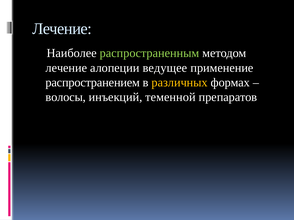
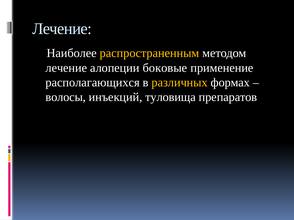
распространенным colour: light green -> yellow (149, 53)
ведущее: ведущее -> боковые (165, 68)
распространением: распространением -> располагающихся (93, 83)
теменной: теменной -> туловища (171, 97)
